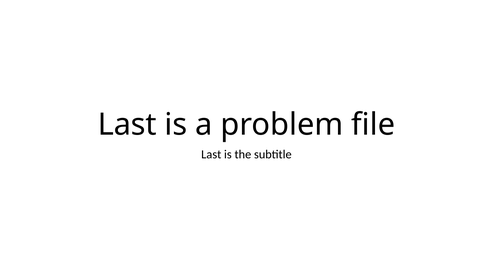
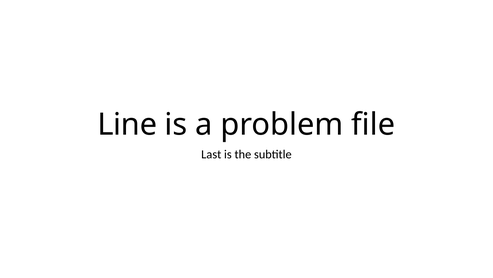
Last: Last -> Line (127, 124)
